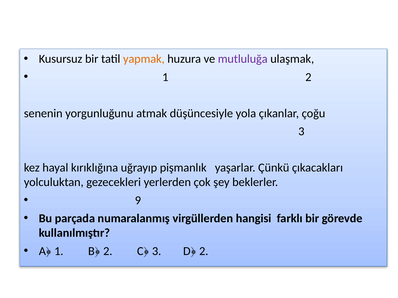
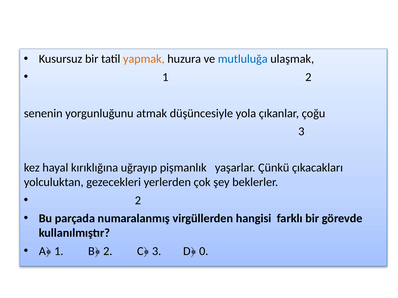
mutluluğa colour: purple -> blue (243, 59)
9: 9 -> 2 (138, 201)
2: 2 -> 0 (204, 251)
